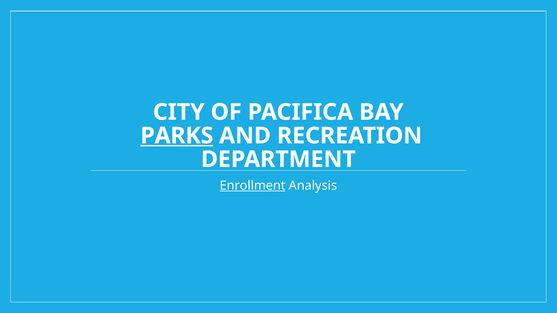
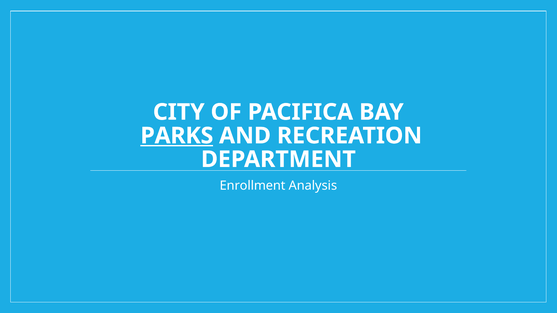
Enrollment underline: present -> none (253, 186)
